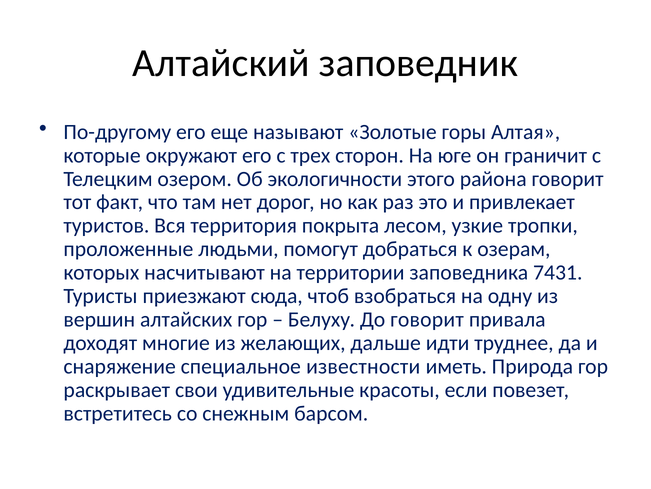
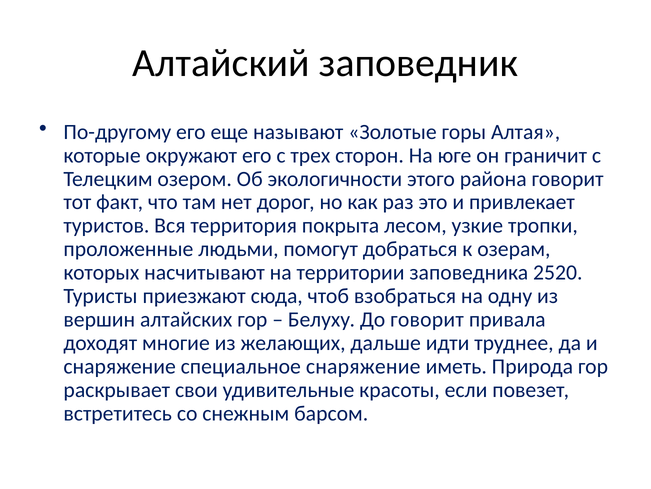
7431: 7431 -> 2520 (558, 272)
специальное известности: известности -> снаряжение (363, 366)
